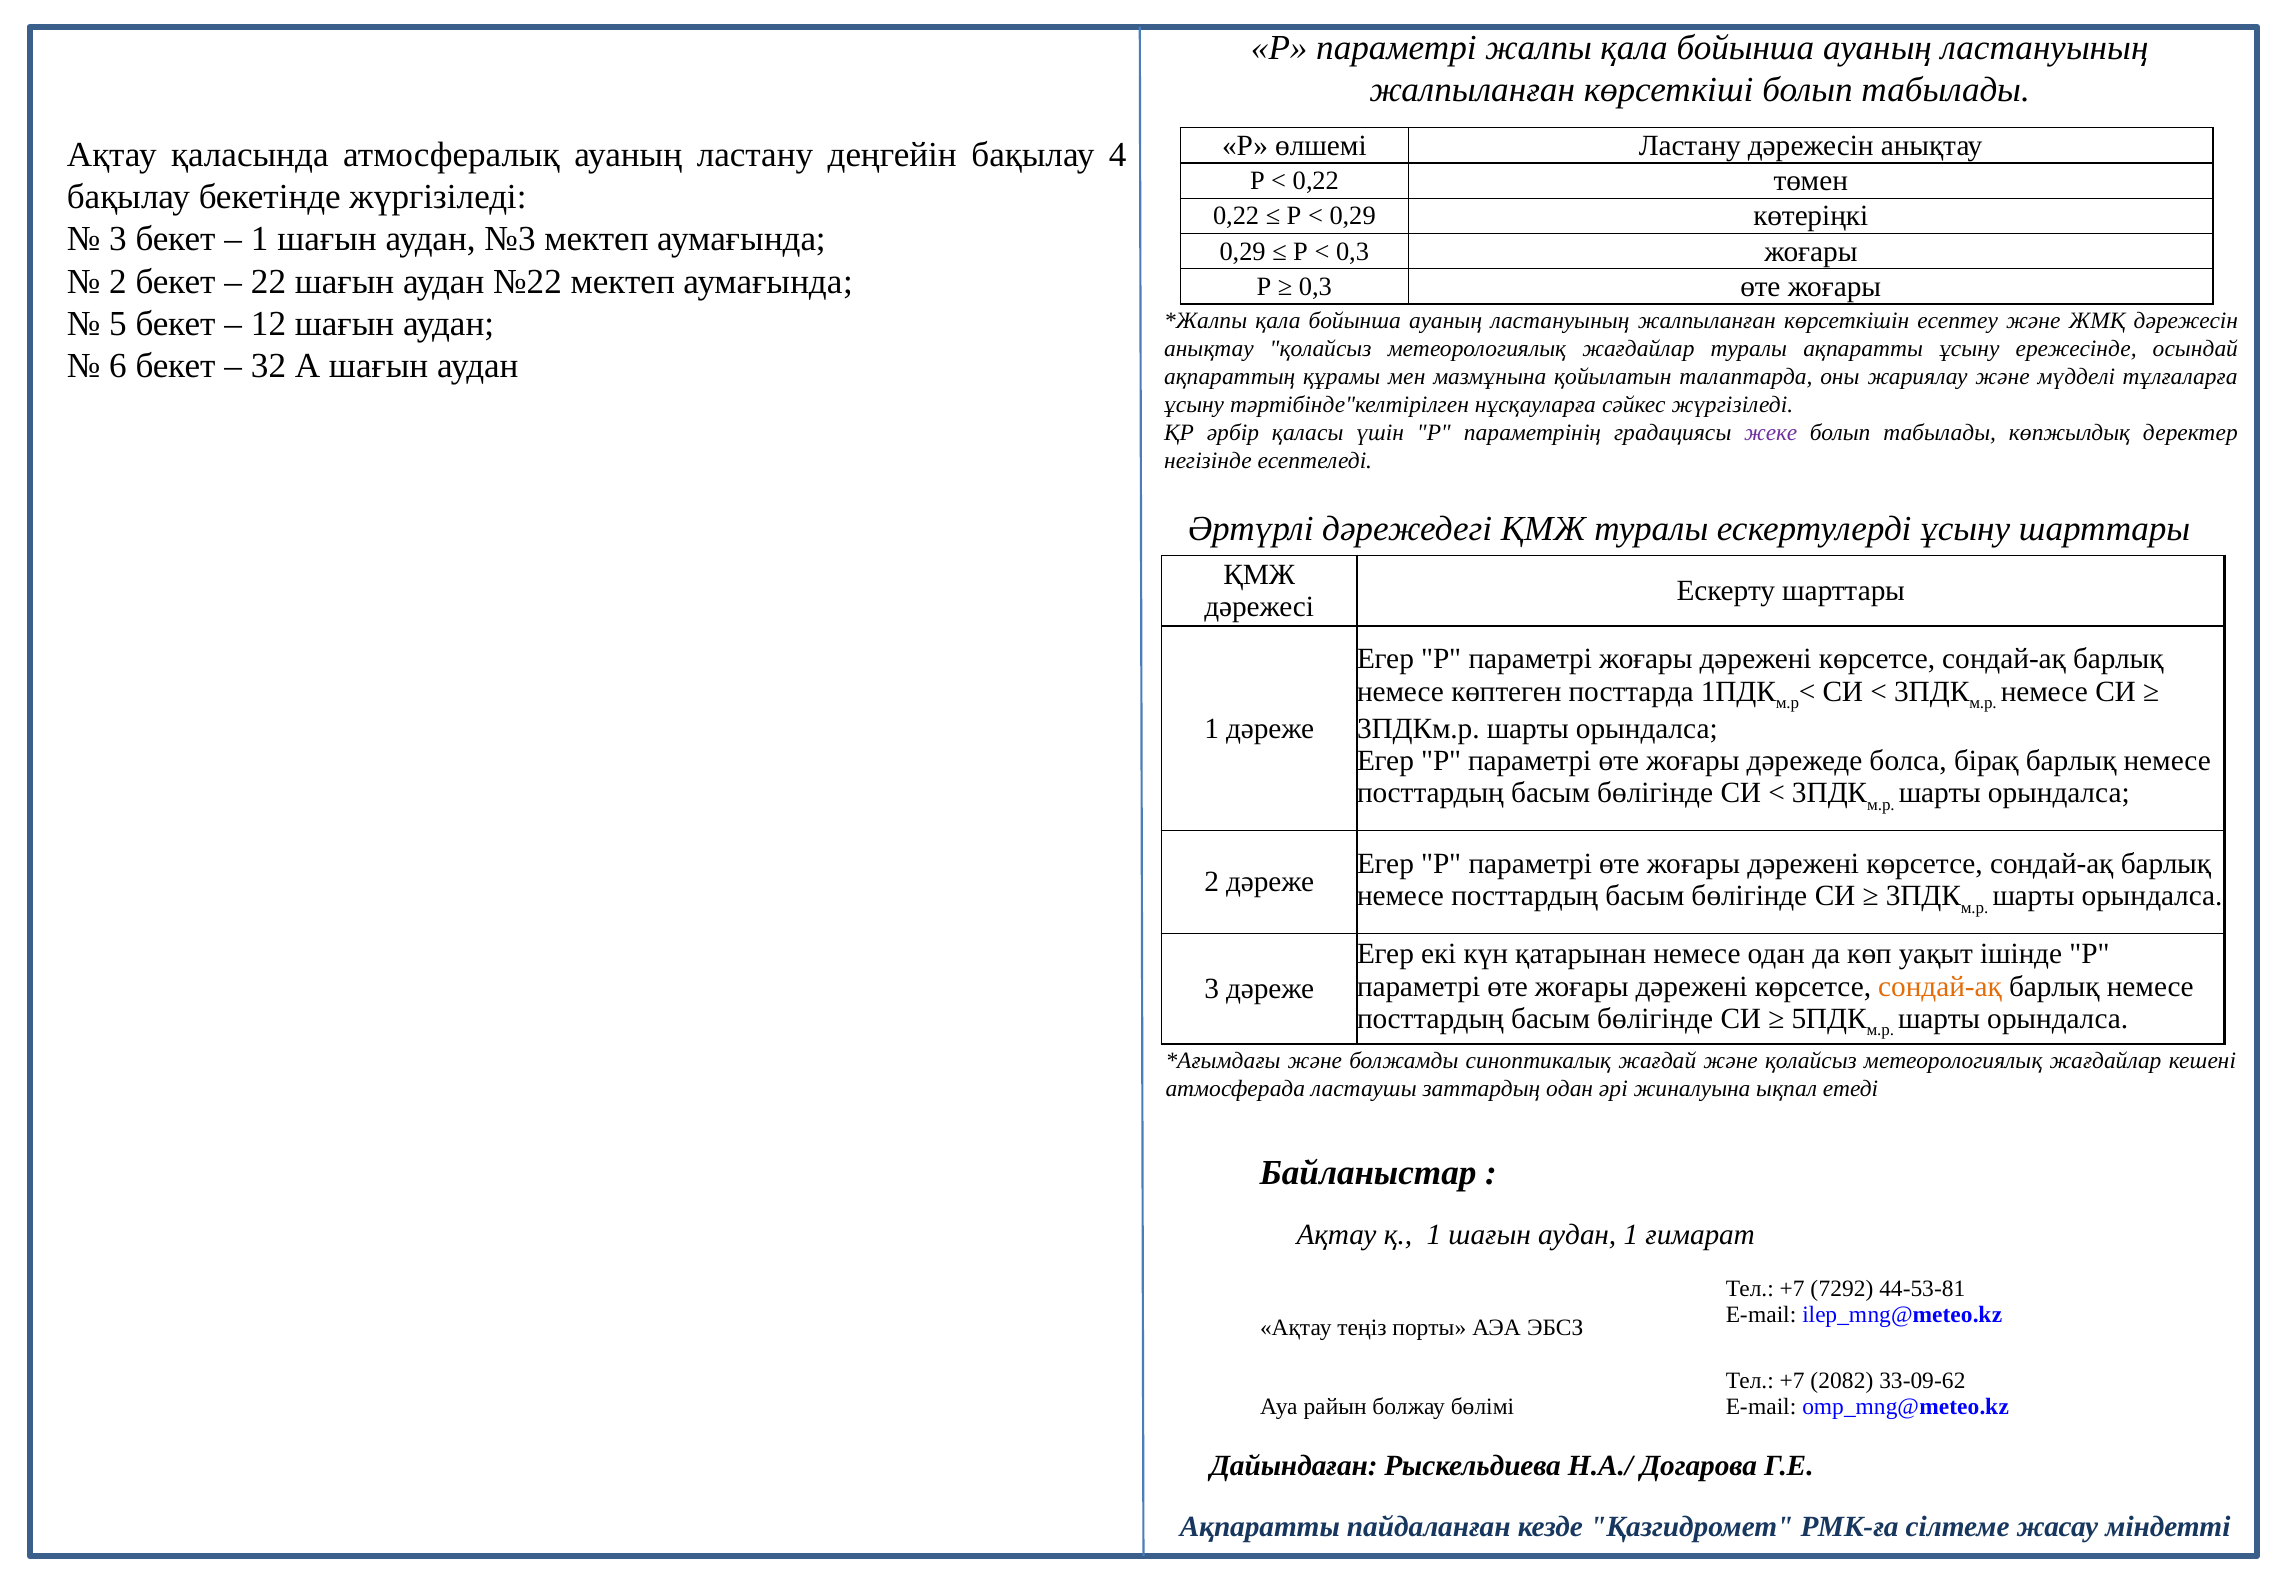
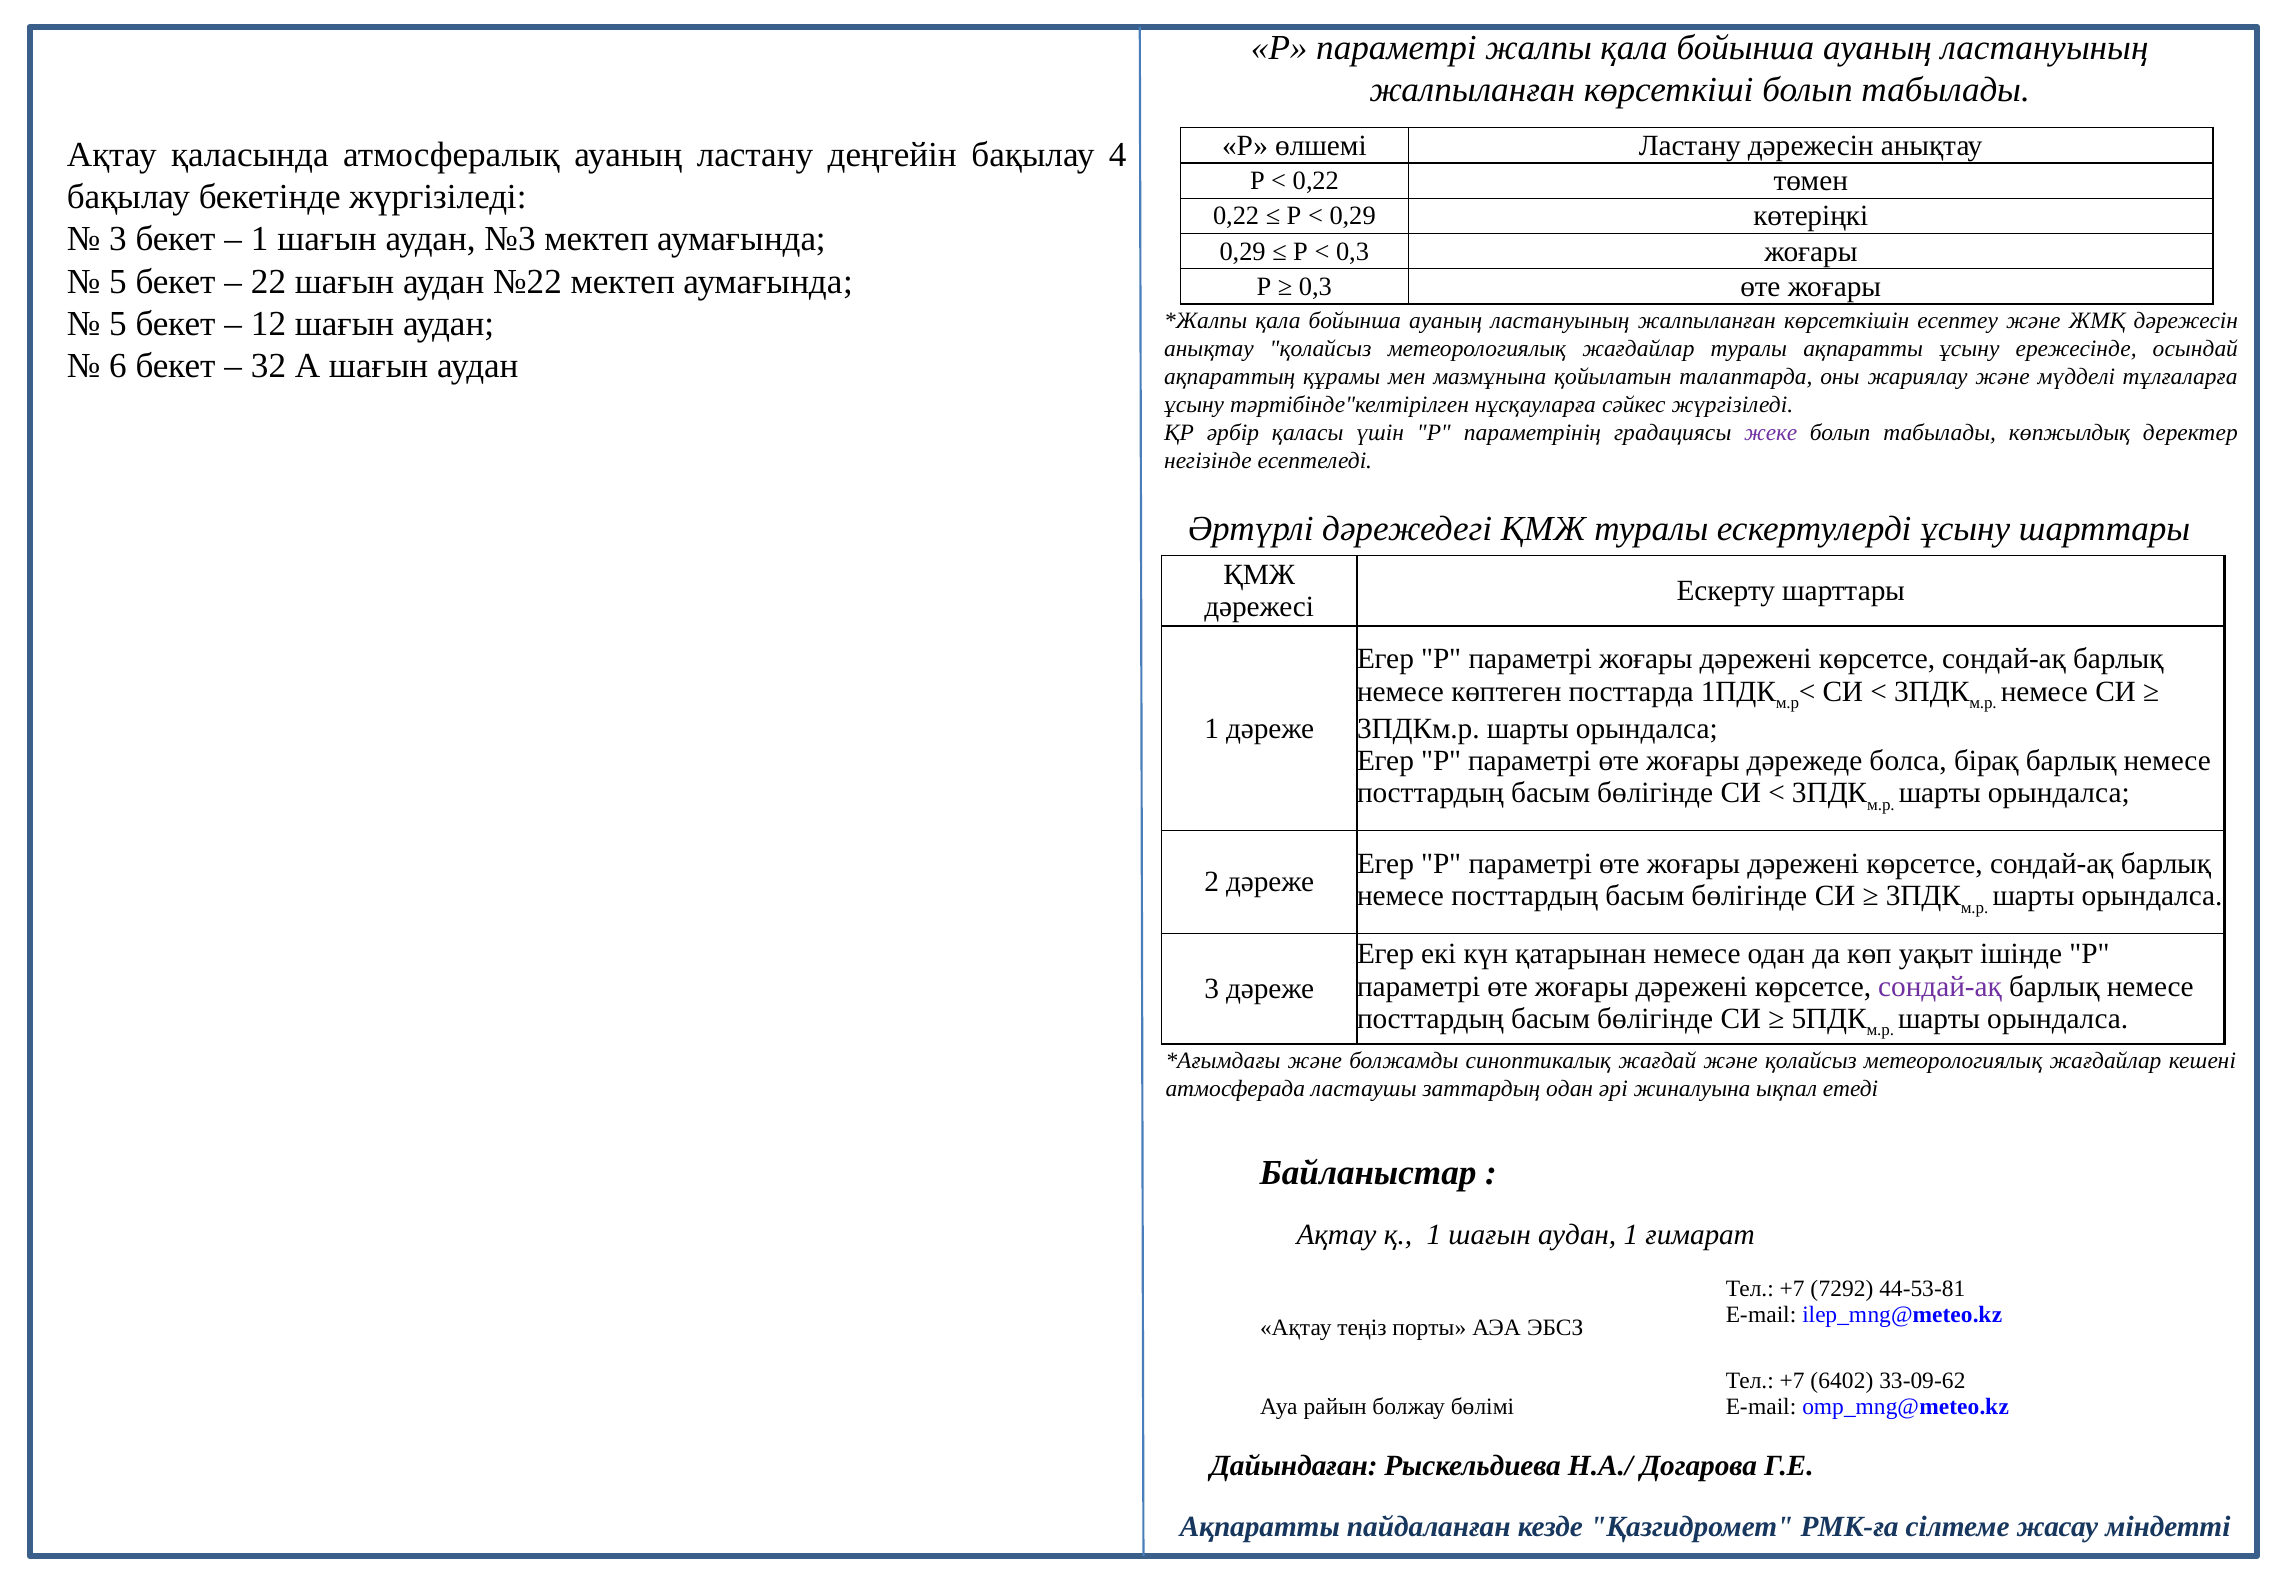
2: 2 -> 5 (118, 281)
сондай-ақ colour: orange -> purple (1940, 987)
2082: 2082 -> 6402 (1842, 1381)
